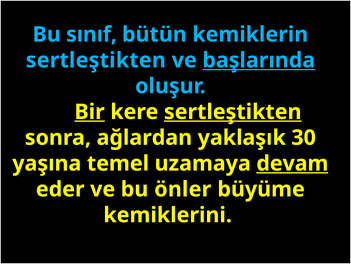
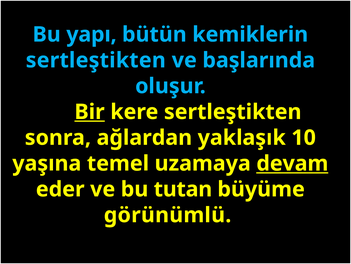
sınıf: sınıf -> yapı (91, 34)
başlarında underline: present -> none (259, 60)
sertleştikten underline: present -> none (233, 112)
30: 30 -> 10 (304, 137)
önler: önler -> tutan (183, 189)
kemiklerini: kemiklerini -> görünümlü (168, 215)
